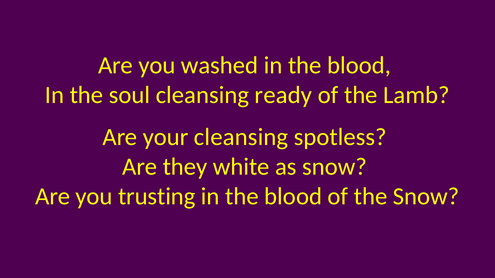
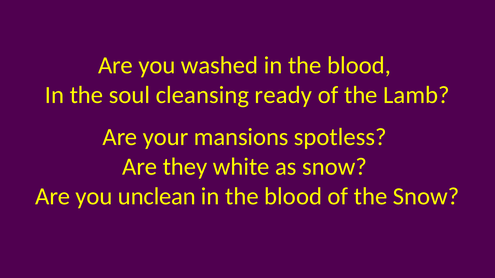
your cleansing: cleansing -> mansions (241, 137)
trusting: trusting -> unclean (157, 197)
